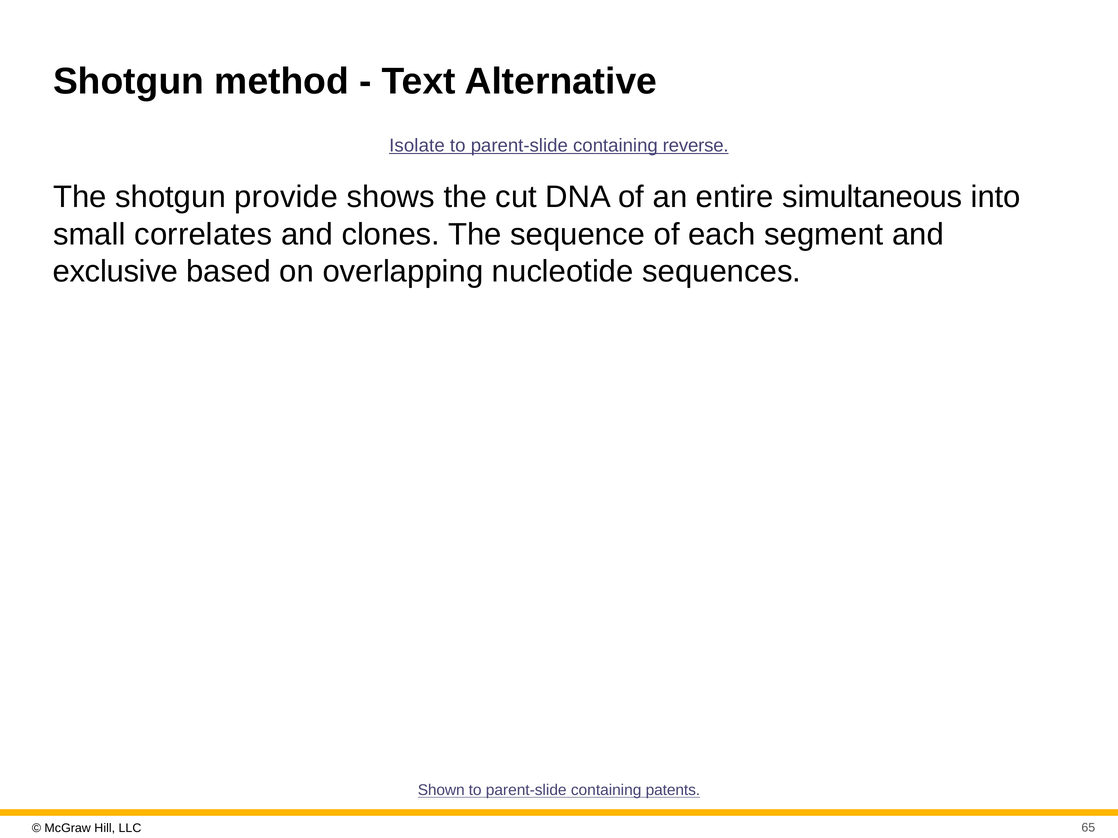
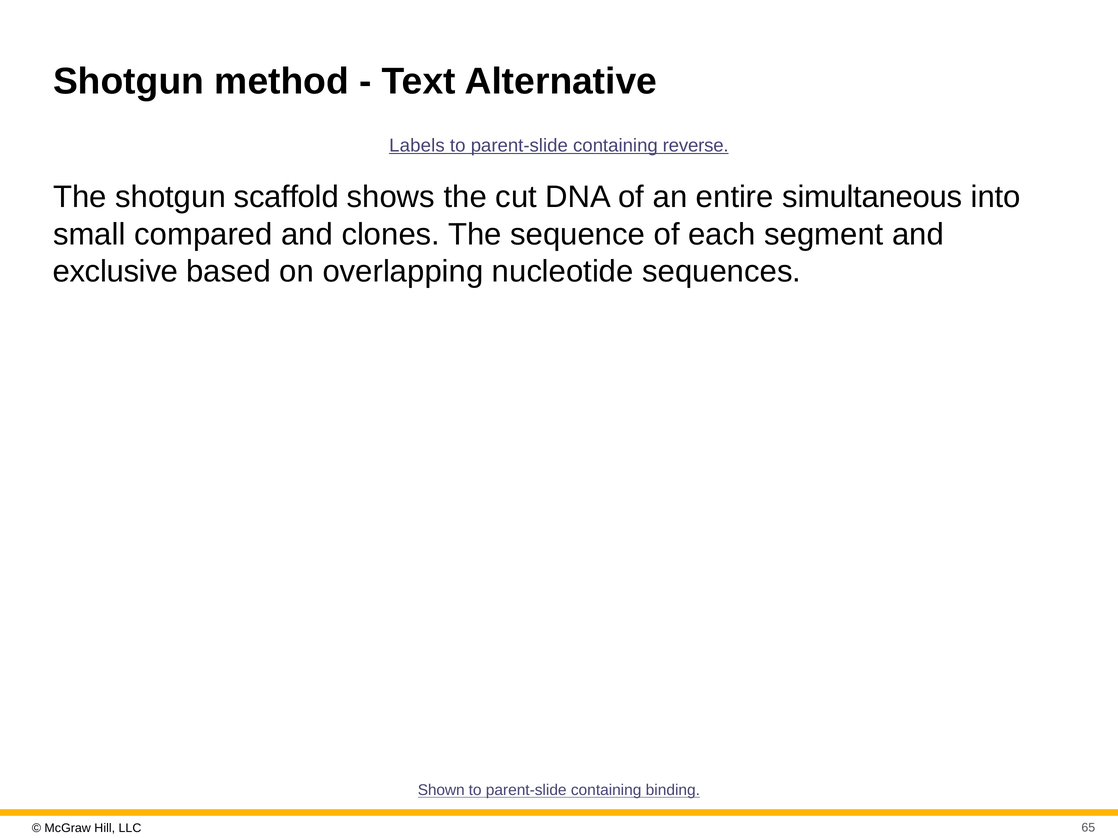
Isolate: Isolate -> Labels (417, 146)
provide: provide -> scaffold (286, 197)
correlates: correlates -> compared (203, 235)
patents: patents -> binding (673, 791)
